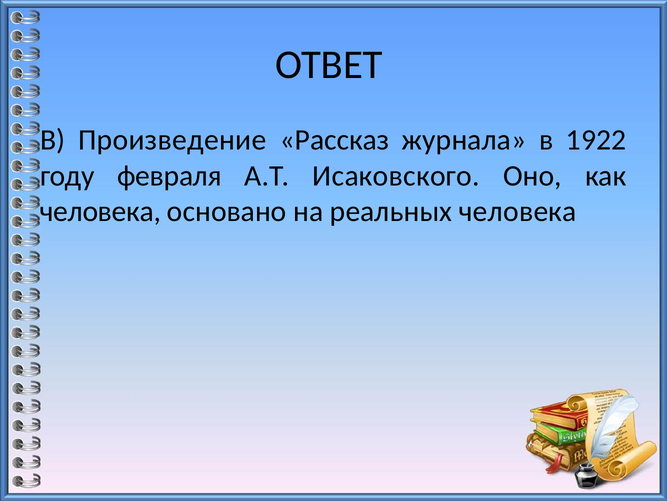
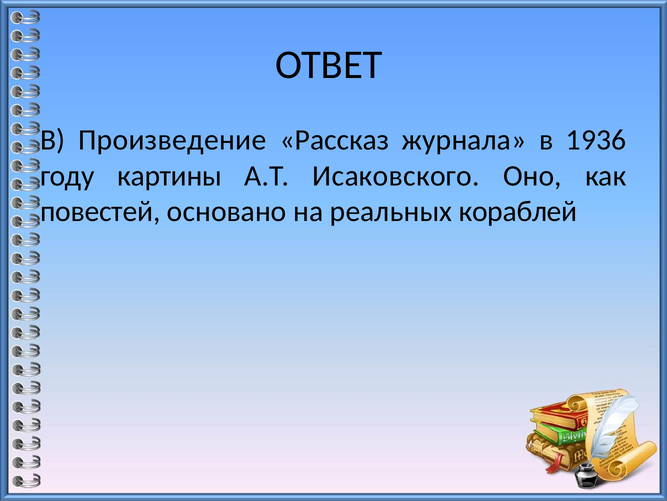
1922: 1922 -> 1936 (596, 140)
февраля: февраля -> картины (170, 176)
человека: человека -> повестей (100, 211)
реальных человека: человека -> кораблей (518, 211)
